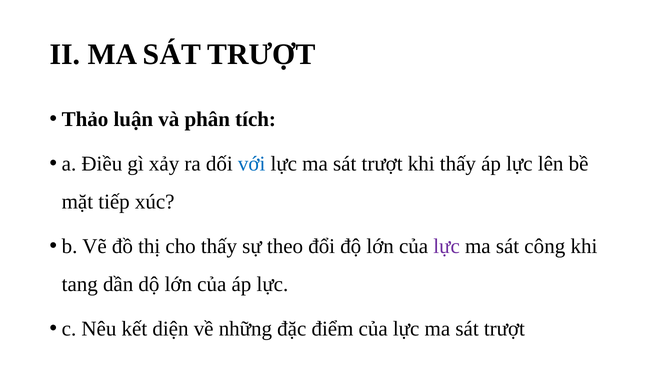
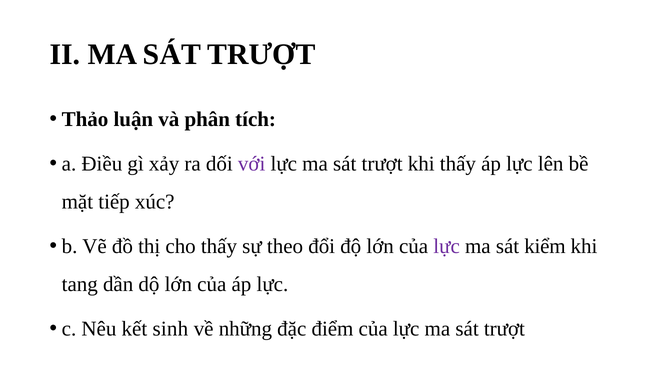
với colour: blue -> purple (252, 164)
công: công -> kiểm (545, 246)
diện: diện -> sinh (170, 329)
